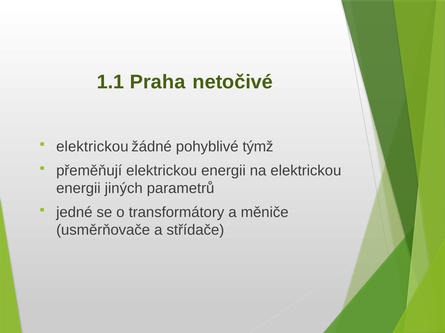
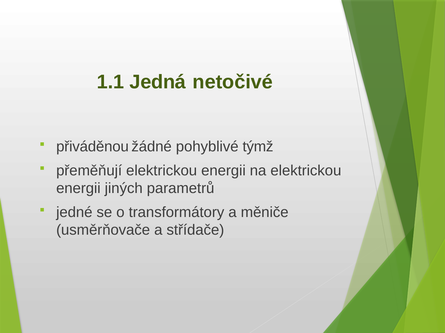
Praha: Praha -> Jedná (158, 82)
elektrickou: elektrickou -> přiváděnou (92, 147)
